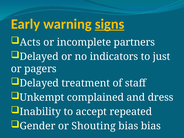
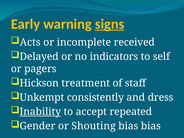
partners: partners -> received (134, 42)
just: just -> self (161, 57)
Delayed: Delayed -> Hickson (39, 83)
complained: complained -> consistently (95, 97)
Inability underline: none -> present (40, 112)
